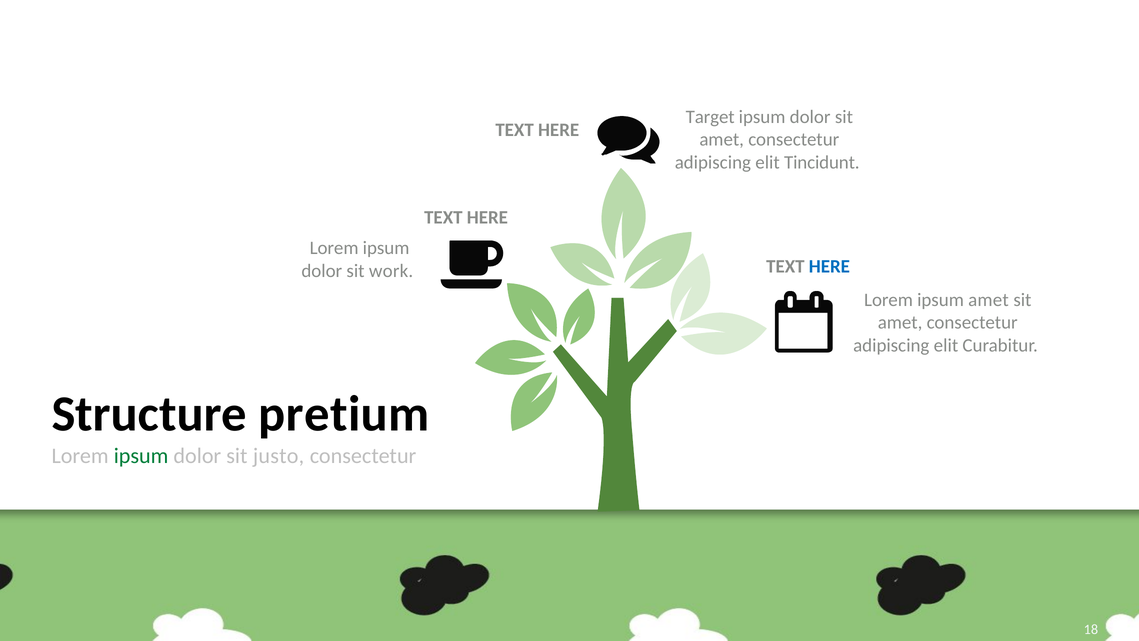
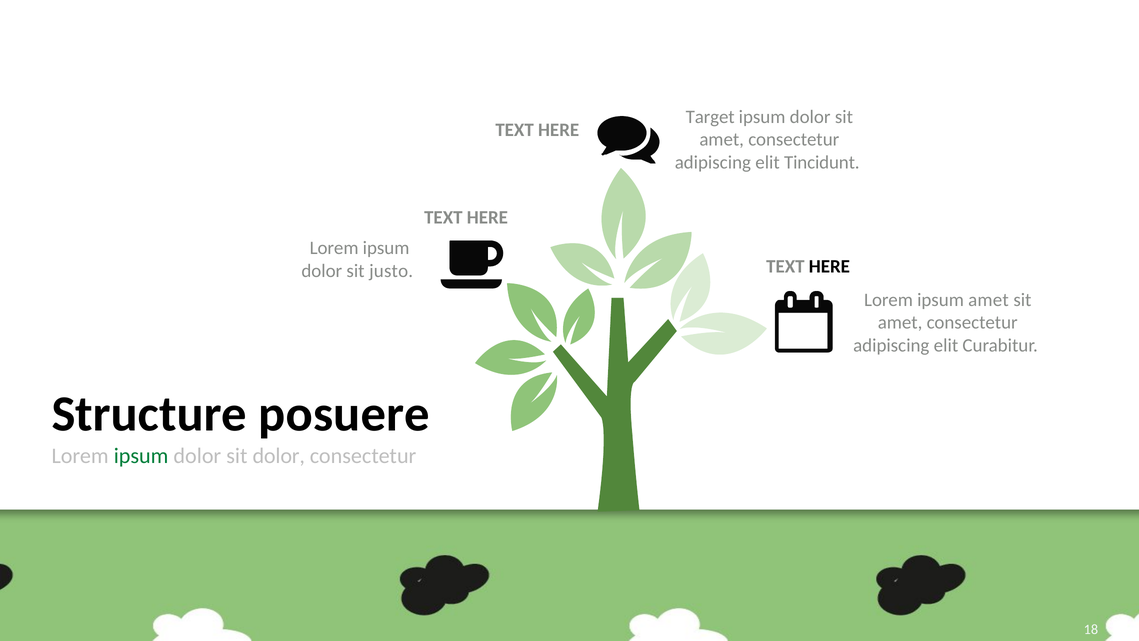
HERE colour: blue -> black (829, 266)
work: work -> justo (391, 271)
pretium: pretium -> posuere (344, 414)
sit justo: justo -> dolor (279, 456)
